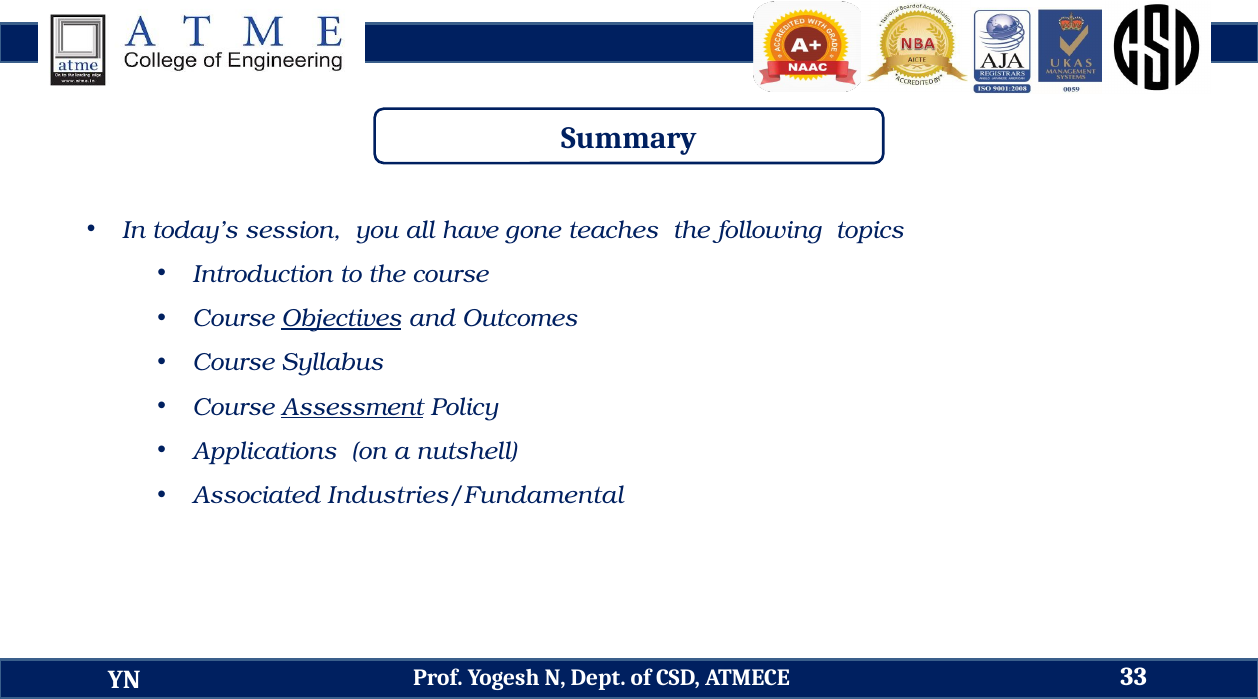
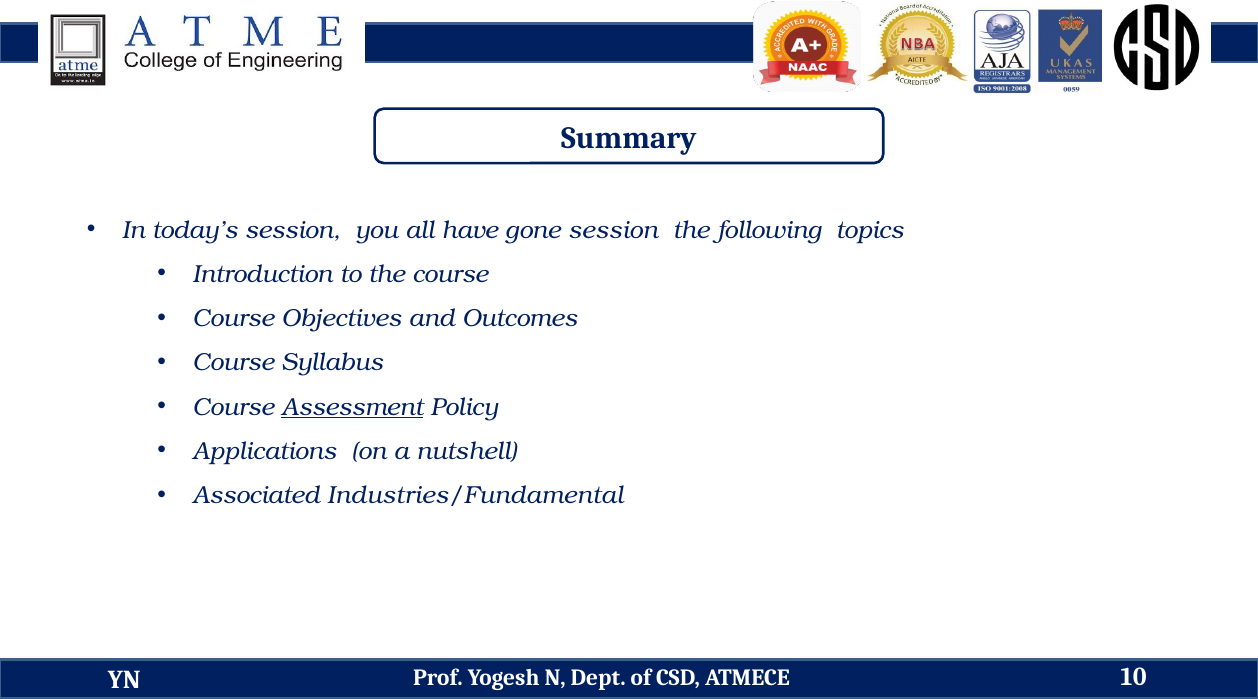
gone teaches: teaches -> session (613, 230)
Objectives underline: present -> none (341, 318)
33: 33 -> 10 (1134, 677)
